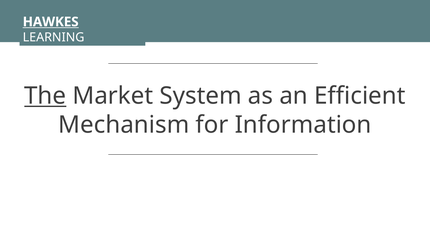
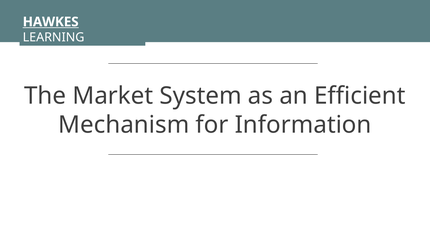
The underline: present -> none (45, 96)
